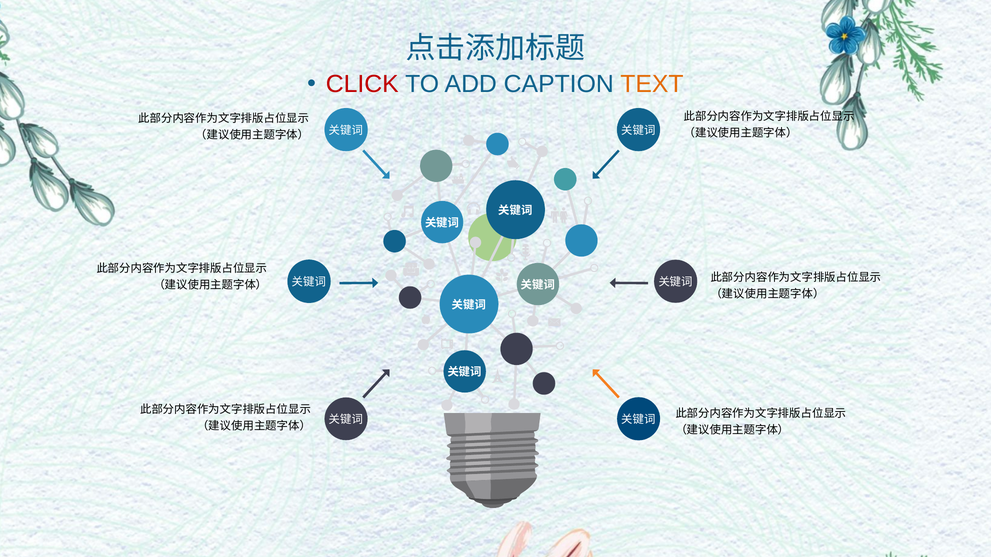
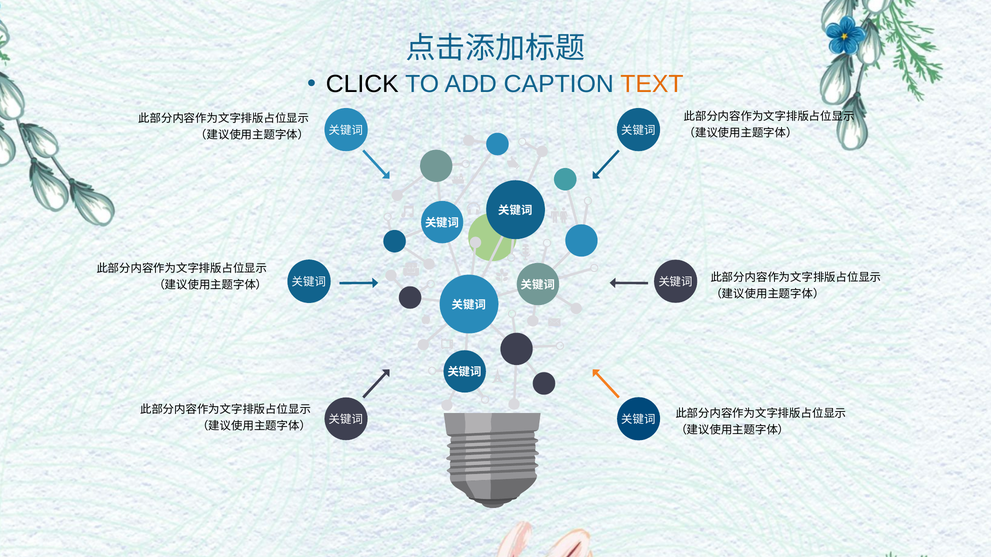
CLICK colour: red -> black (362, 84)
